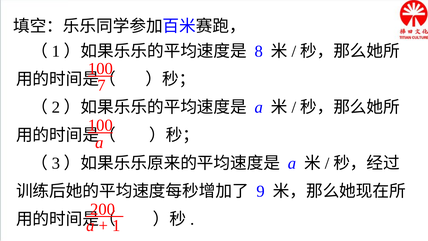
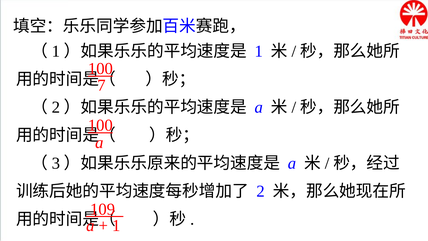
8: 8 -> 1 (259, 51)
9: 9 -> 2 (261, 191)
200_: 200_ -> 109_ (107, 209)
